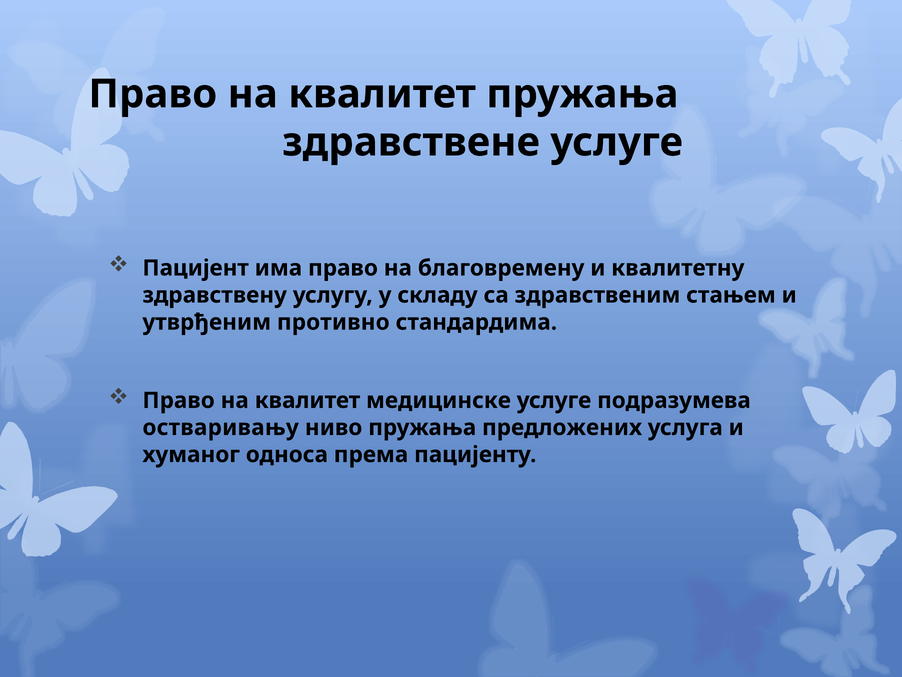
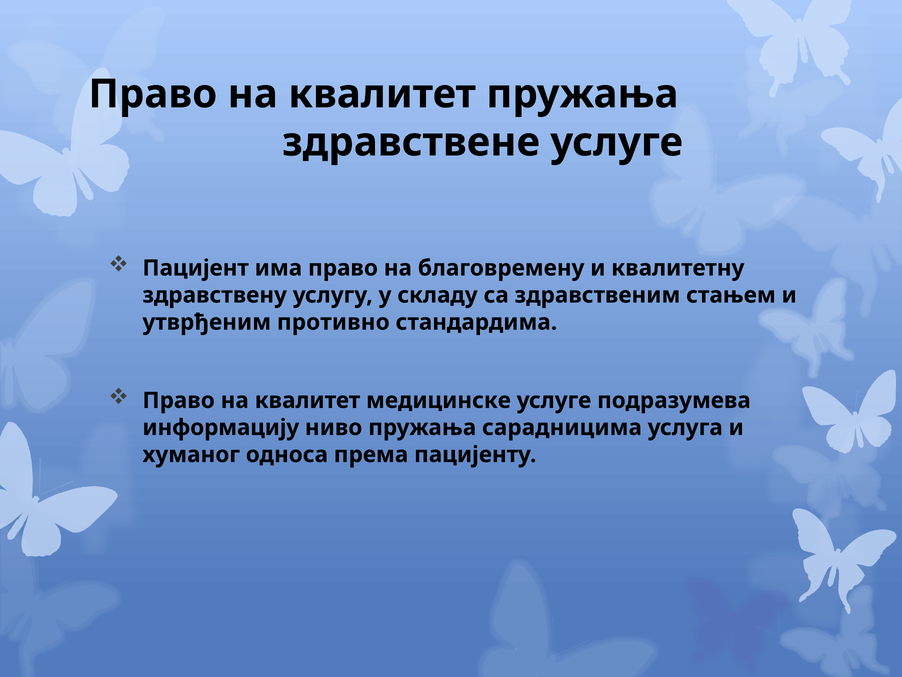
остваривању: остваривању -> информацију (221, 427)
предложених: предложених -> сарадницима (562, 427)
